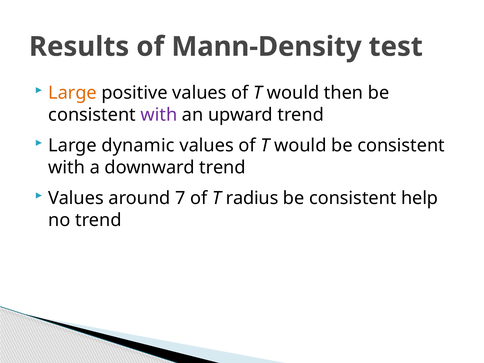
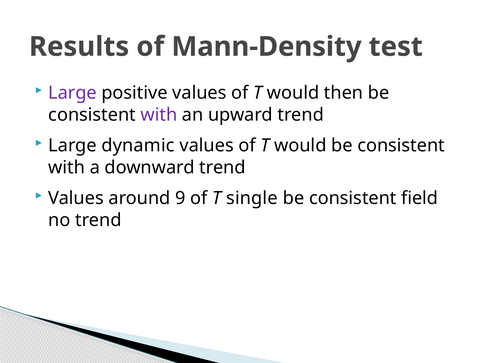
Large colour: orange -> purple (73, 93)
7: 7 -> 9 (180, 198)
radius: radius -> single (252, 198)
help: help -> field (420, 198)
